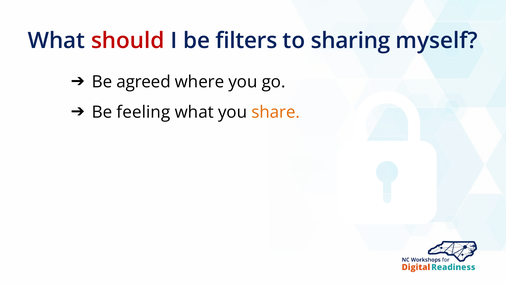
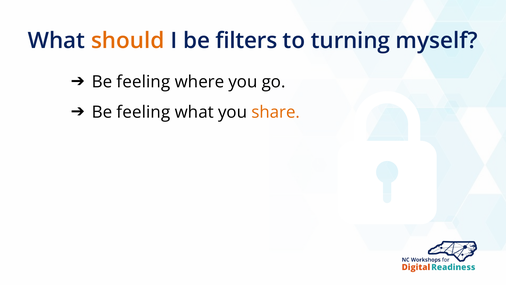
should colour: red -> orange (128, 41)
sharing: sharing -> turning (350, 41)
agreed: agreed -> feeling (143, 82)
